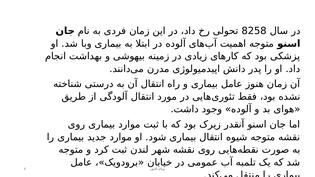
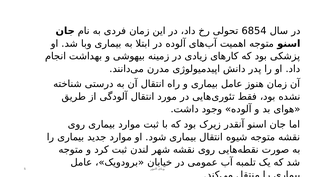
8258: 8258 -> 6854 (254, 31)
